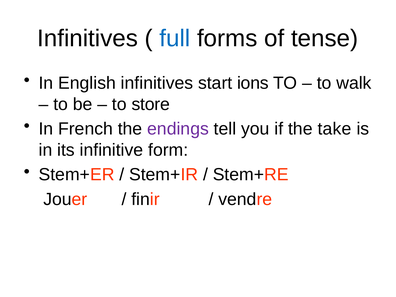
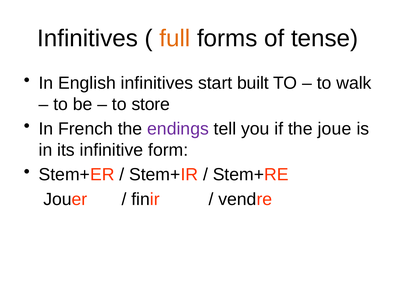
full colour: blue -> orange (175, 38)
ions: ions -> built (253, 83)
take: take -> joue (334, 129)
